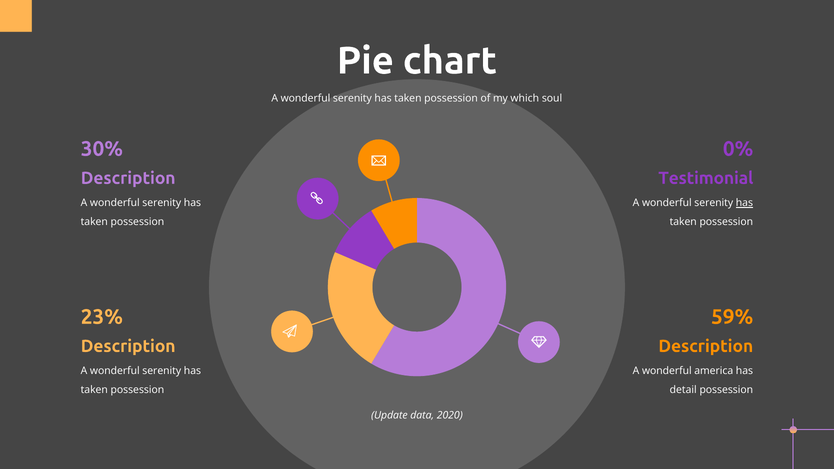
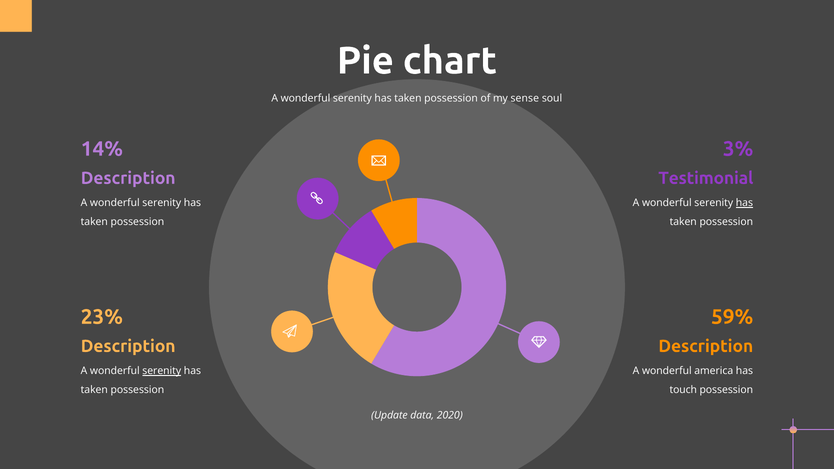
which: which -> sense (525, 99)
30%: 30% -> 14% (102, 149)
0%: 0% -> 3% (738, 149)
serenity underline: none -> present (162, 371)
detail: detail -> touch (683, 390)
